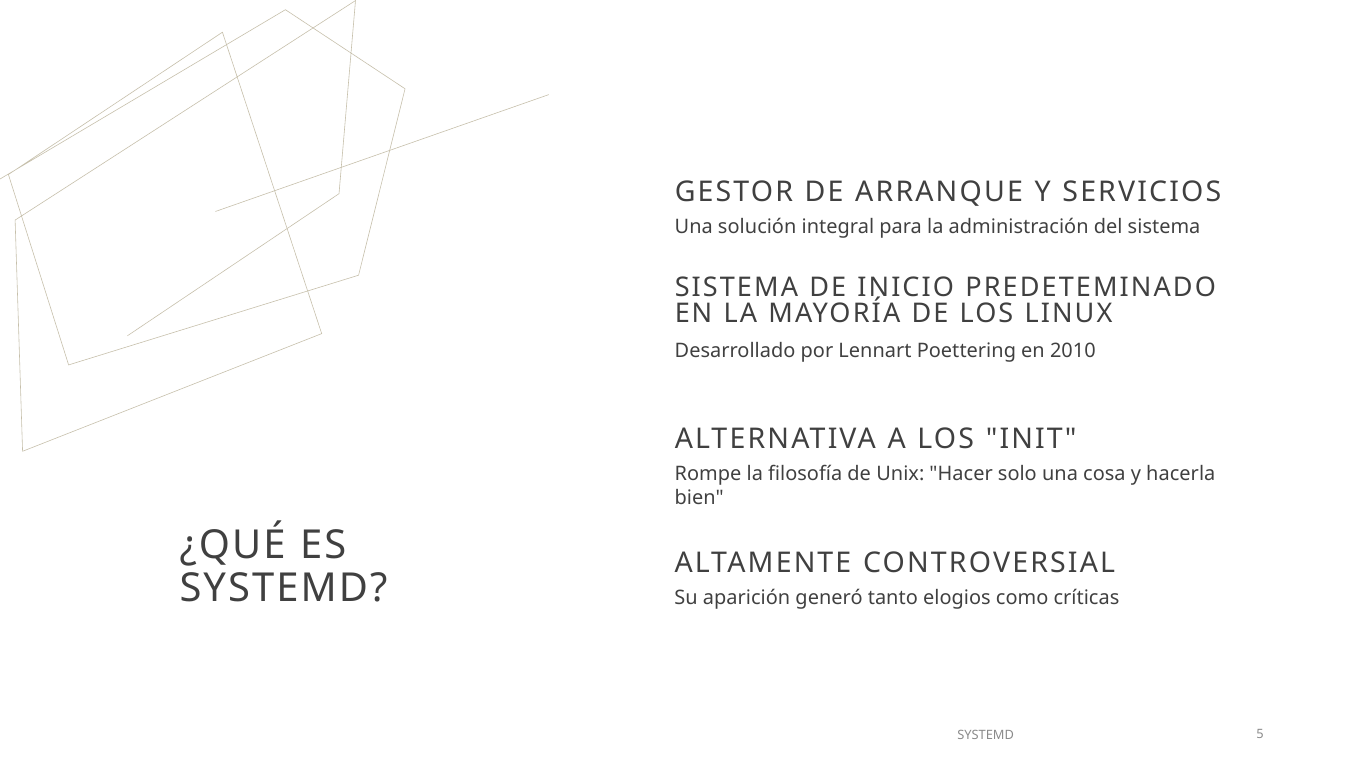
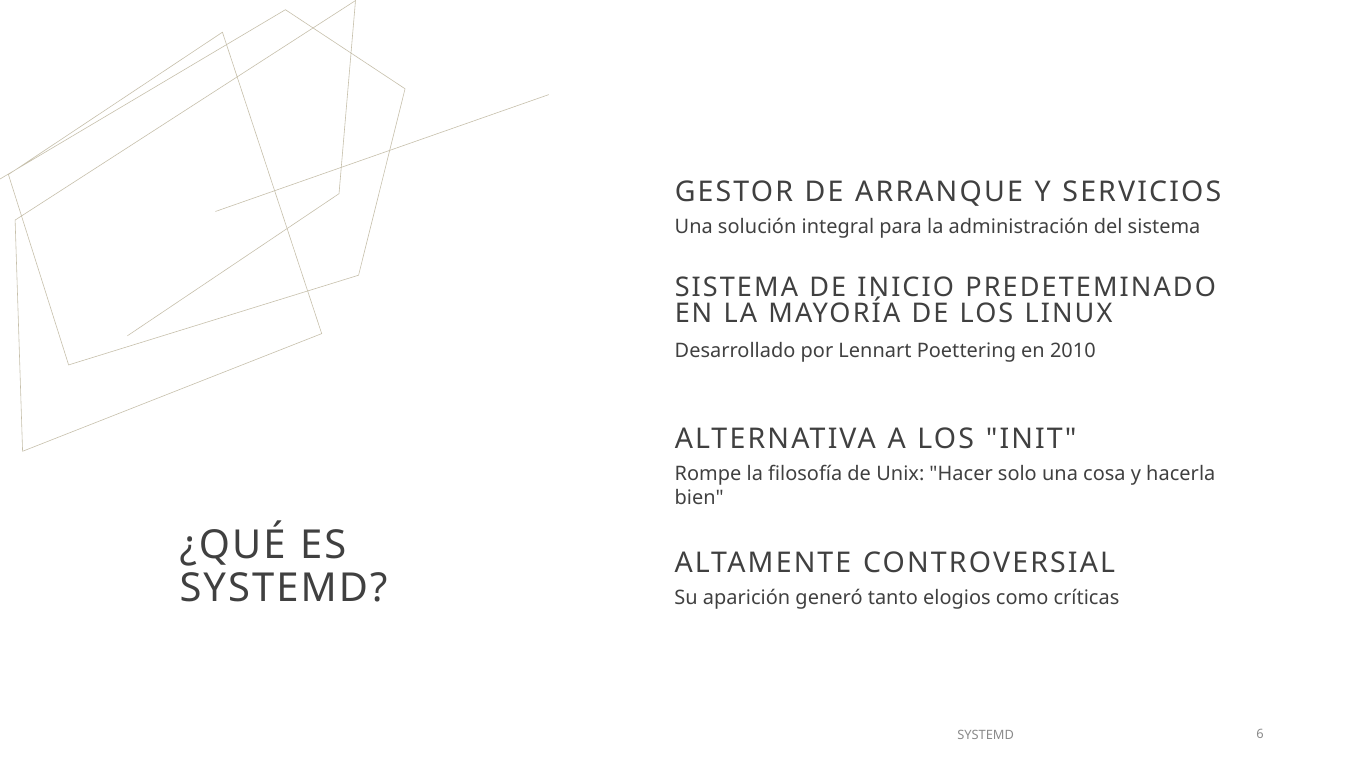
5: 5 -> 6 (1260, 734)
